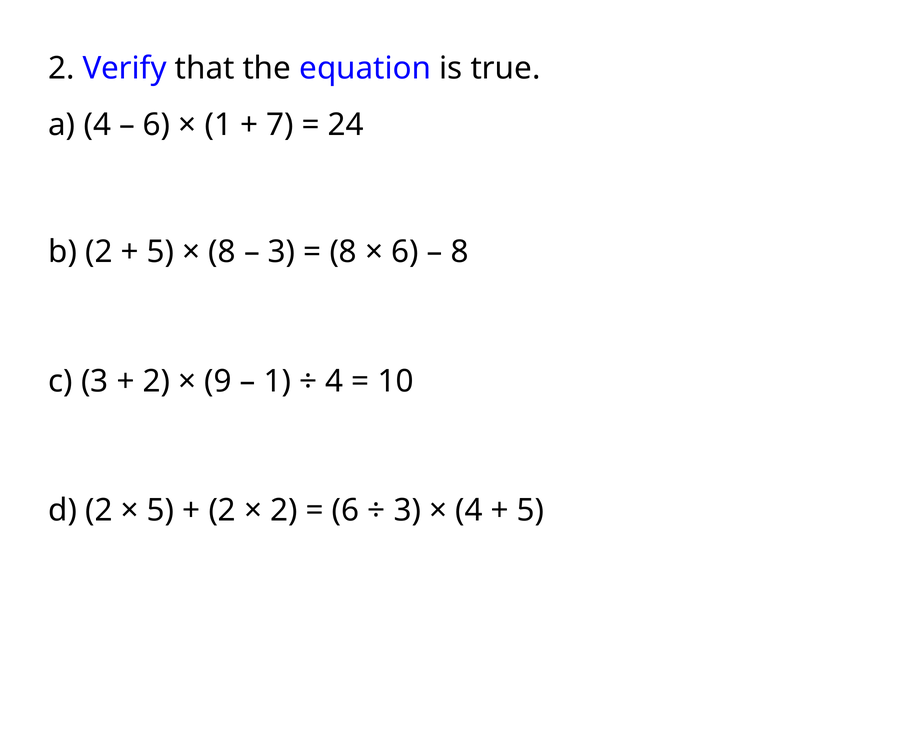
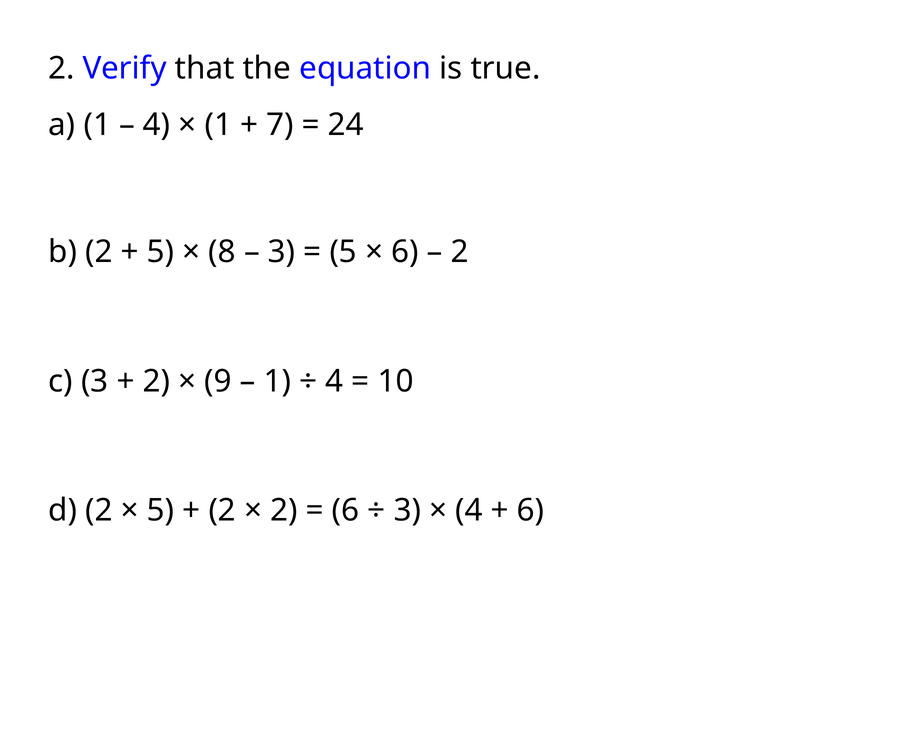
a 4: 4 -> 1 (97, 125)
6: 6 -> 4 (157, 125)
8: 8 -> 5 (343, 252)
8: 8 -> 2 (460, 252)
5: 5 -> 6 (531, 511)
